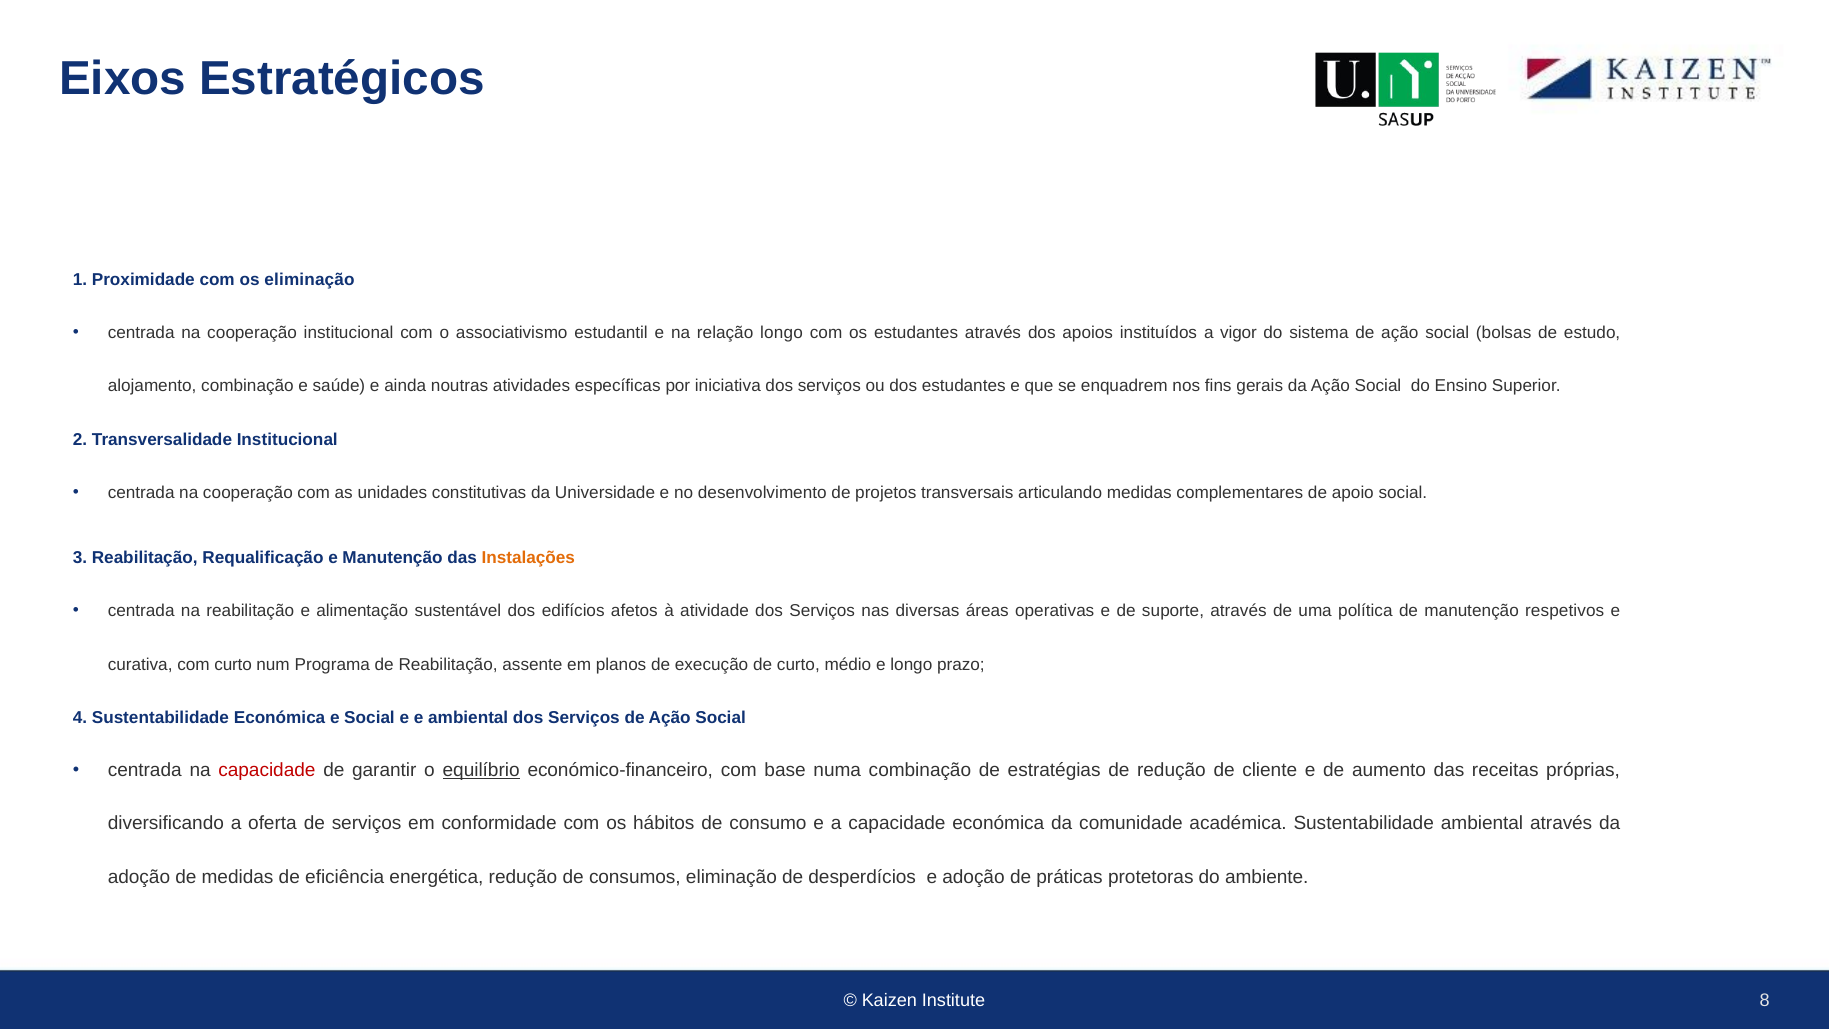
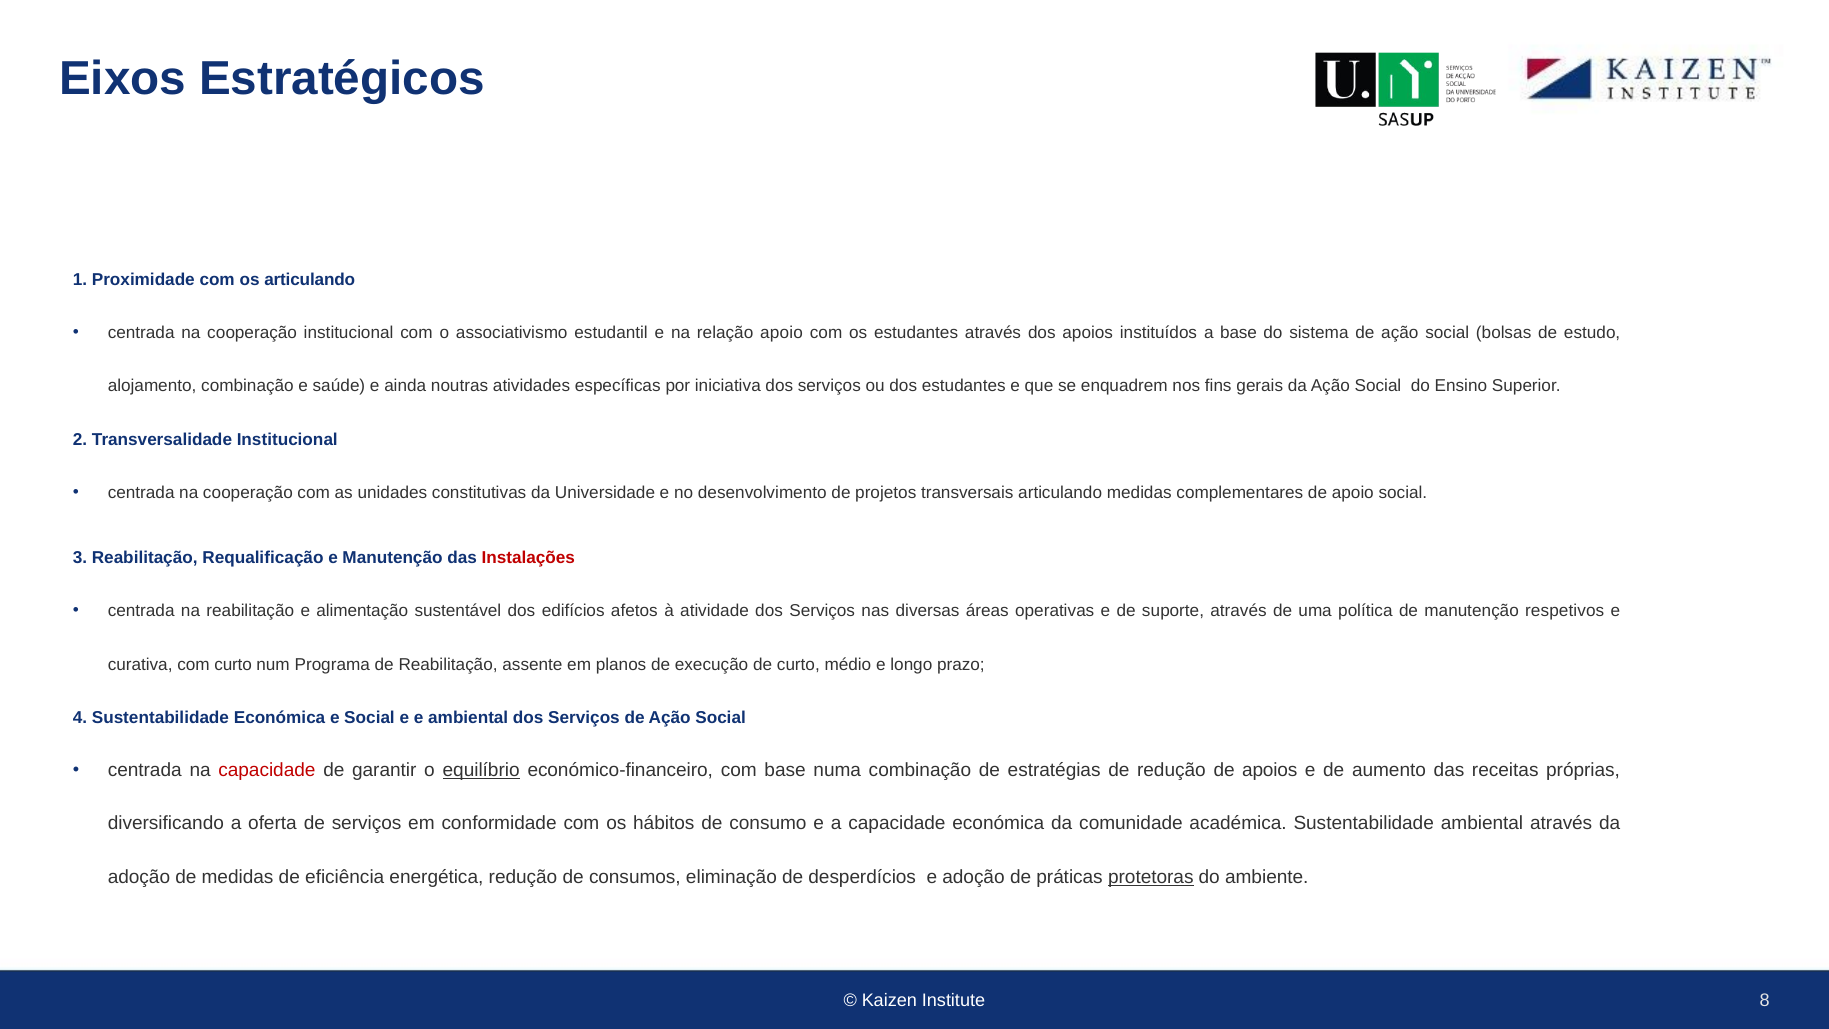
os eliminação: eliminação -> articulando (310, 279)
relação longo: longo -> apoio (781, 333)
a vigor: vigor -> base (1238, 333)
Instalações colour: orange -> red (528, 558)
de cliente: cliente -> apoios (1270, 770)
protetoras underline: none -> present (1151, 877)
